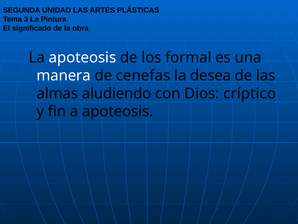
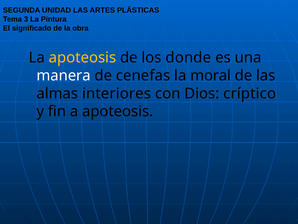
apoteosis colour: white -> yellow (82, 58)
formal: formal -> donde (188, 58)
desea: desea -> moral (211, 75)
aludiendo: aludiendo -> interiores (117, 93)
